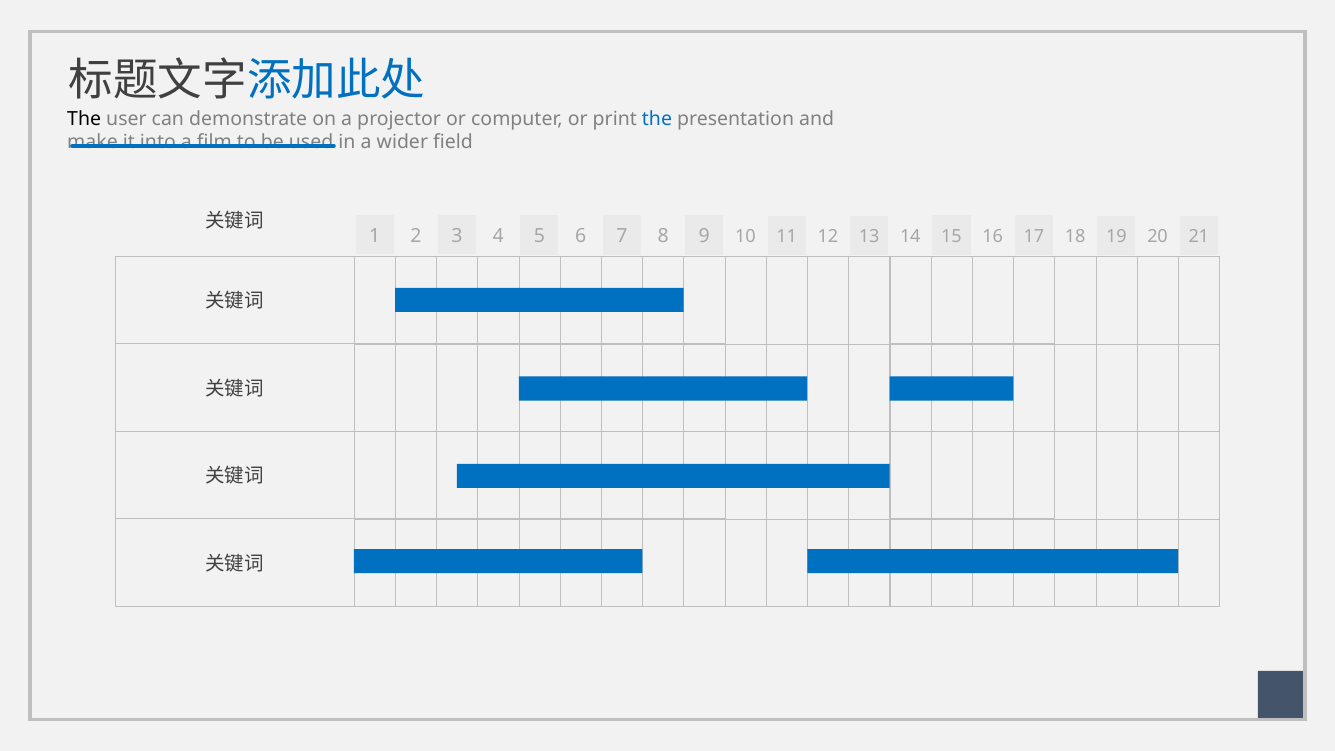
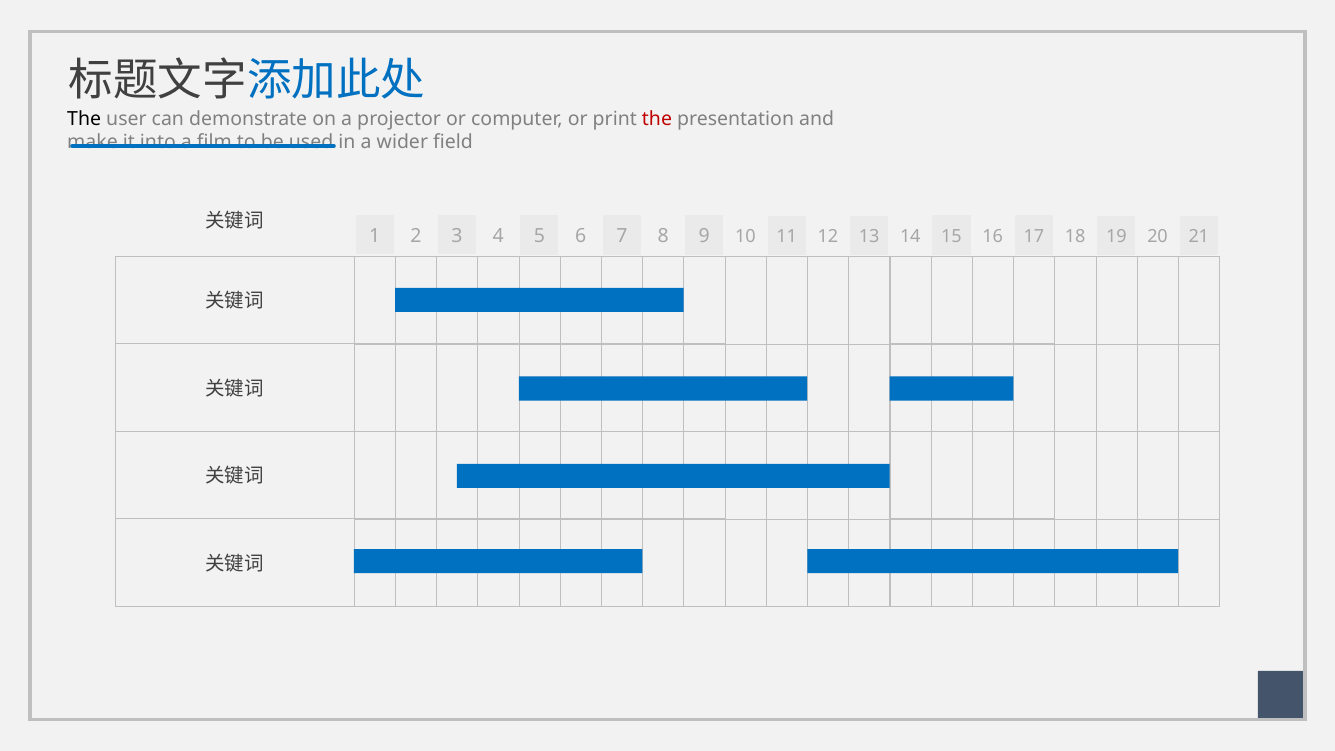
the colour: blue -> red (657, 119)
